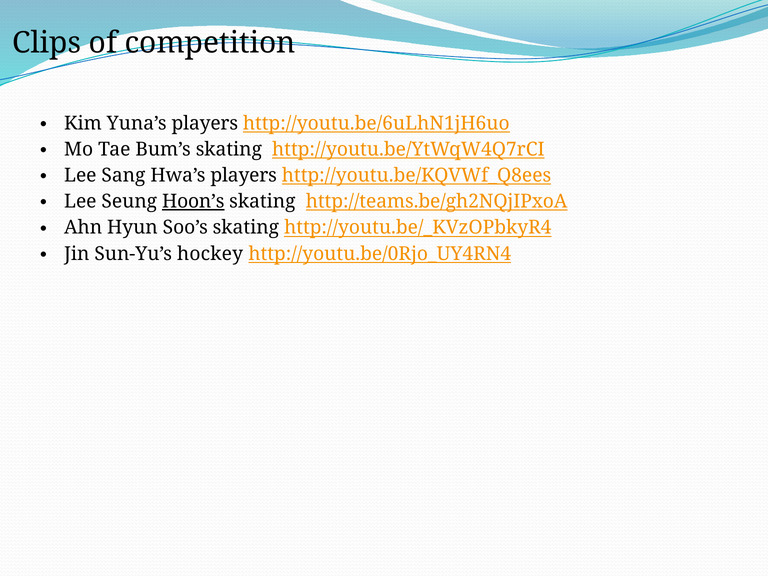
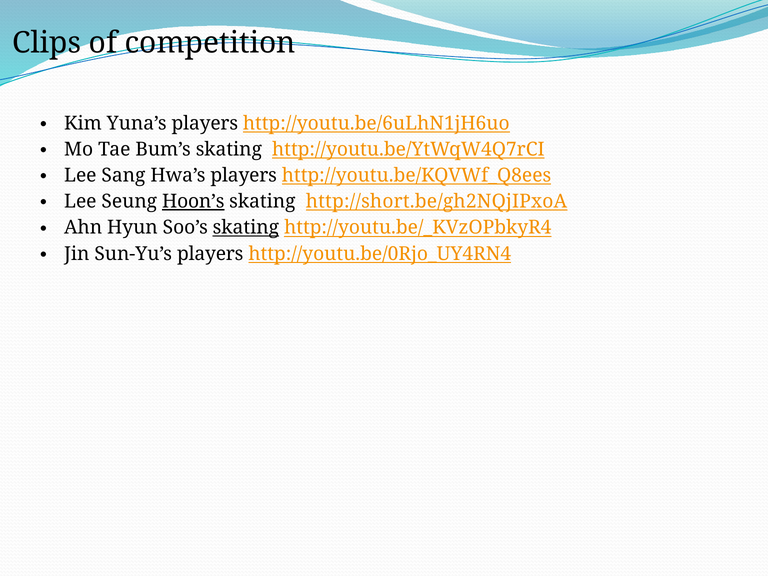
http://teams.be/gh2NQjIPxoA: http://teams.be/gh2NQjIPxoA -> http://short.be/gh2NQjIPxoA (436, 202)
skating underline: none -> present (246, 228)
Sun-Yu’s hockey: hockey -> players (210, 254)
